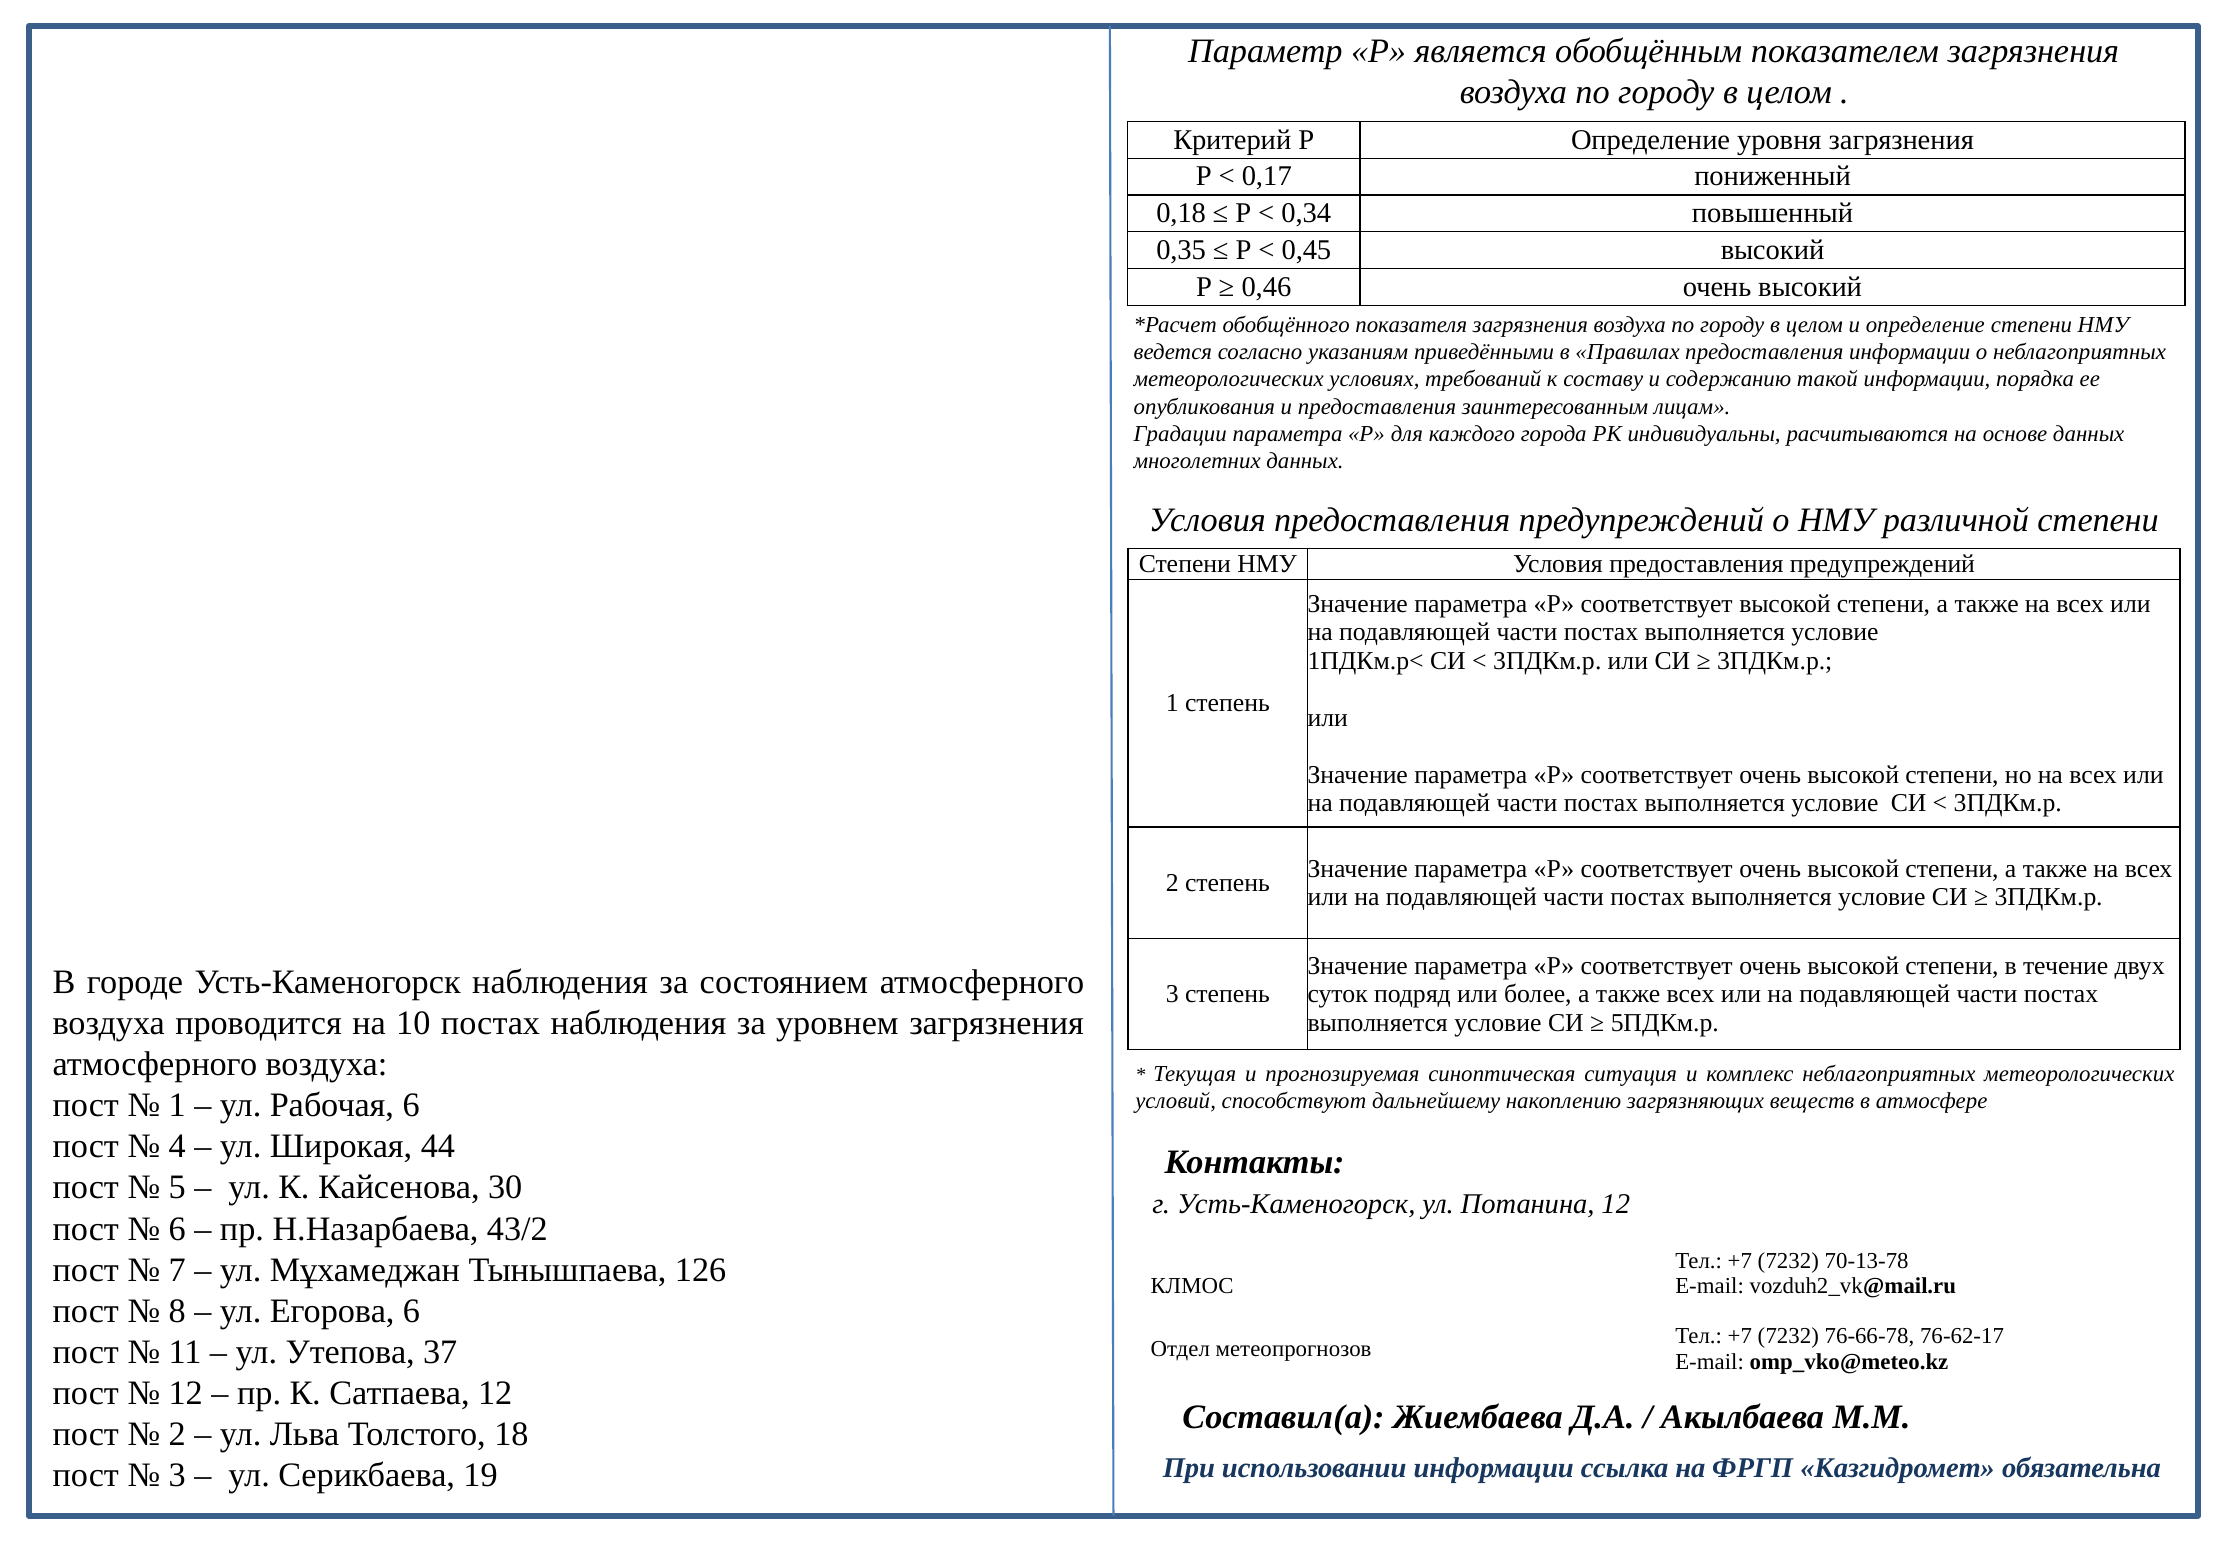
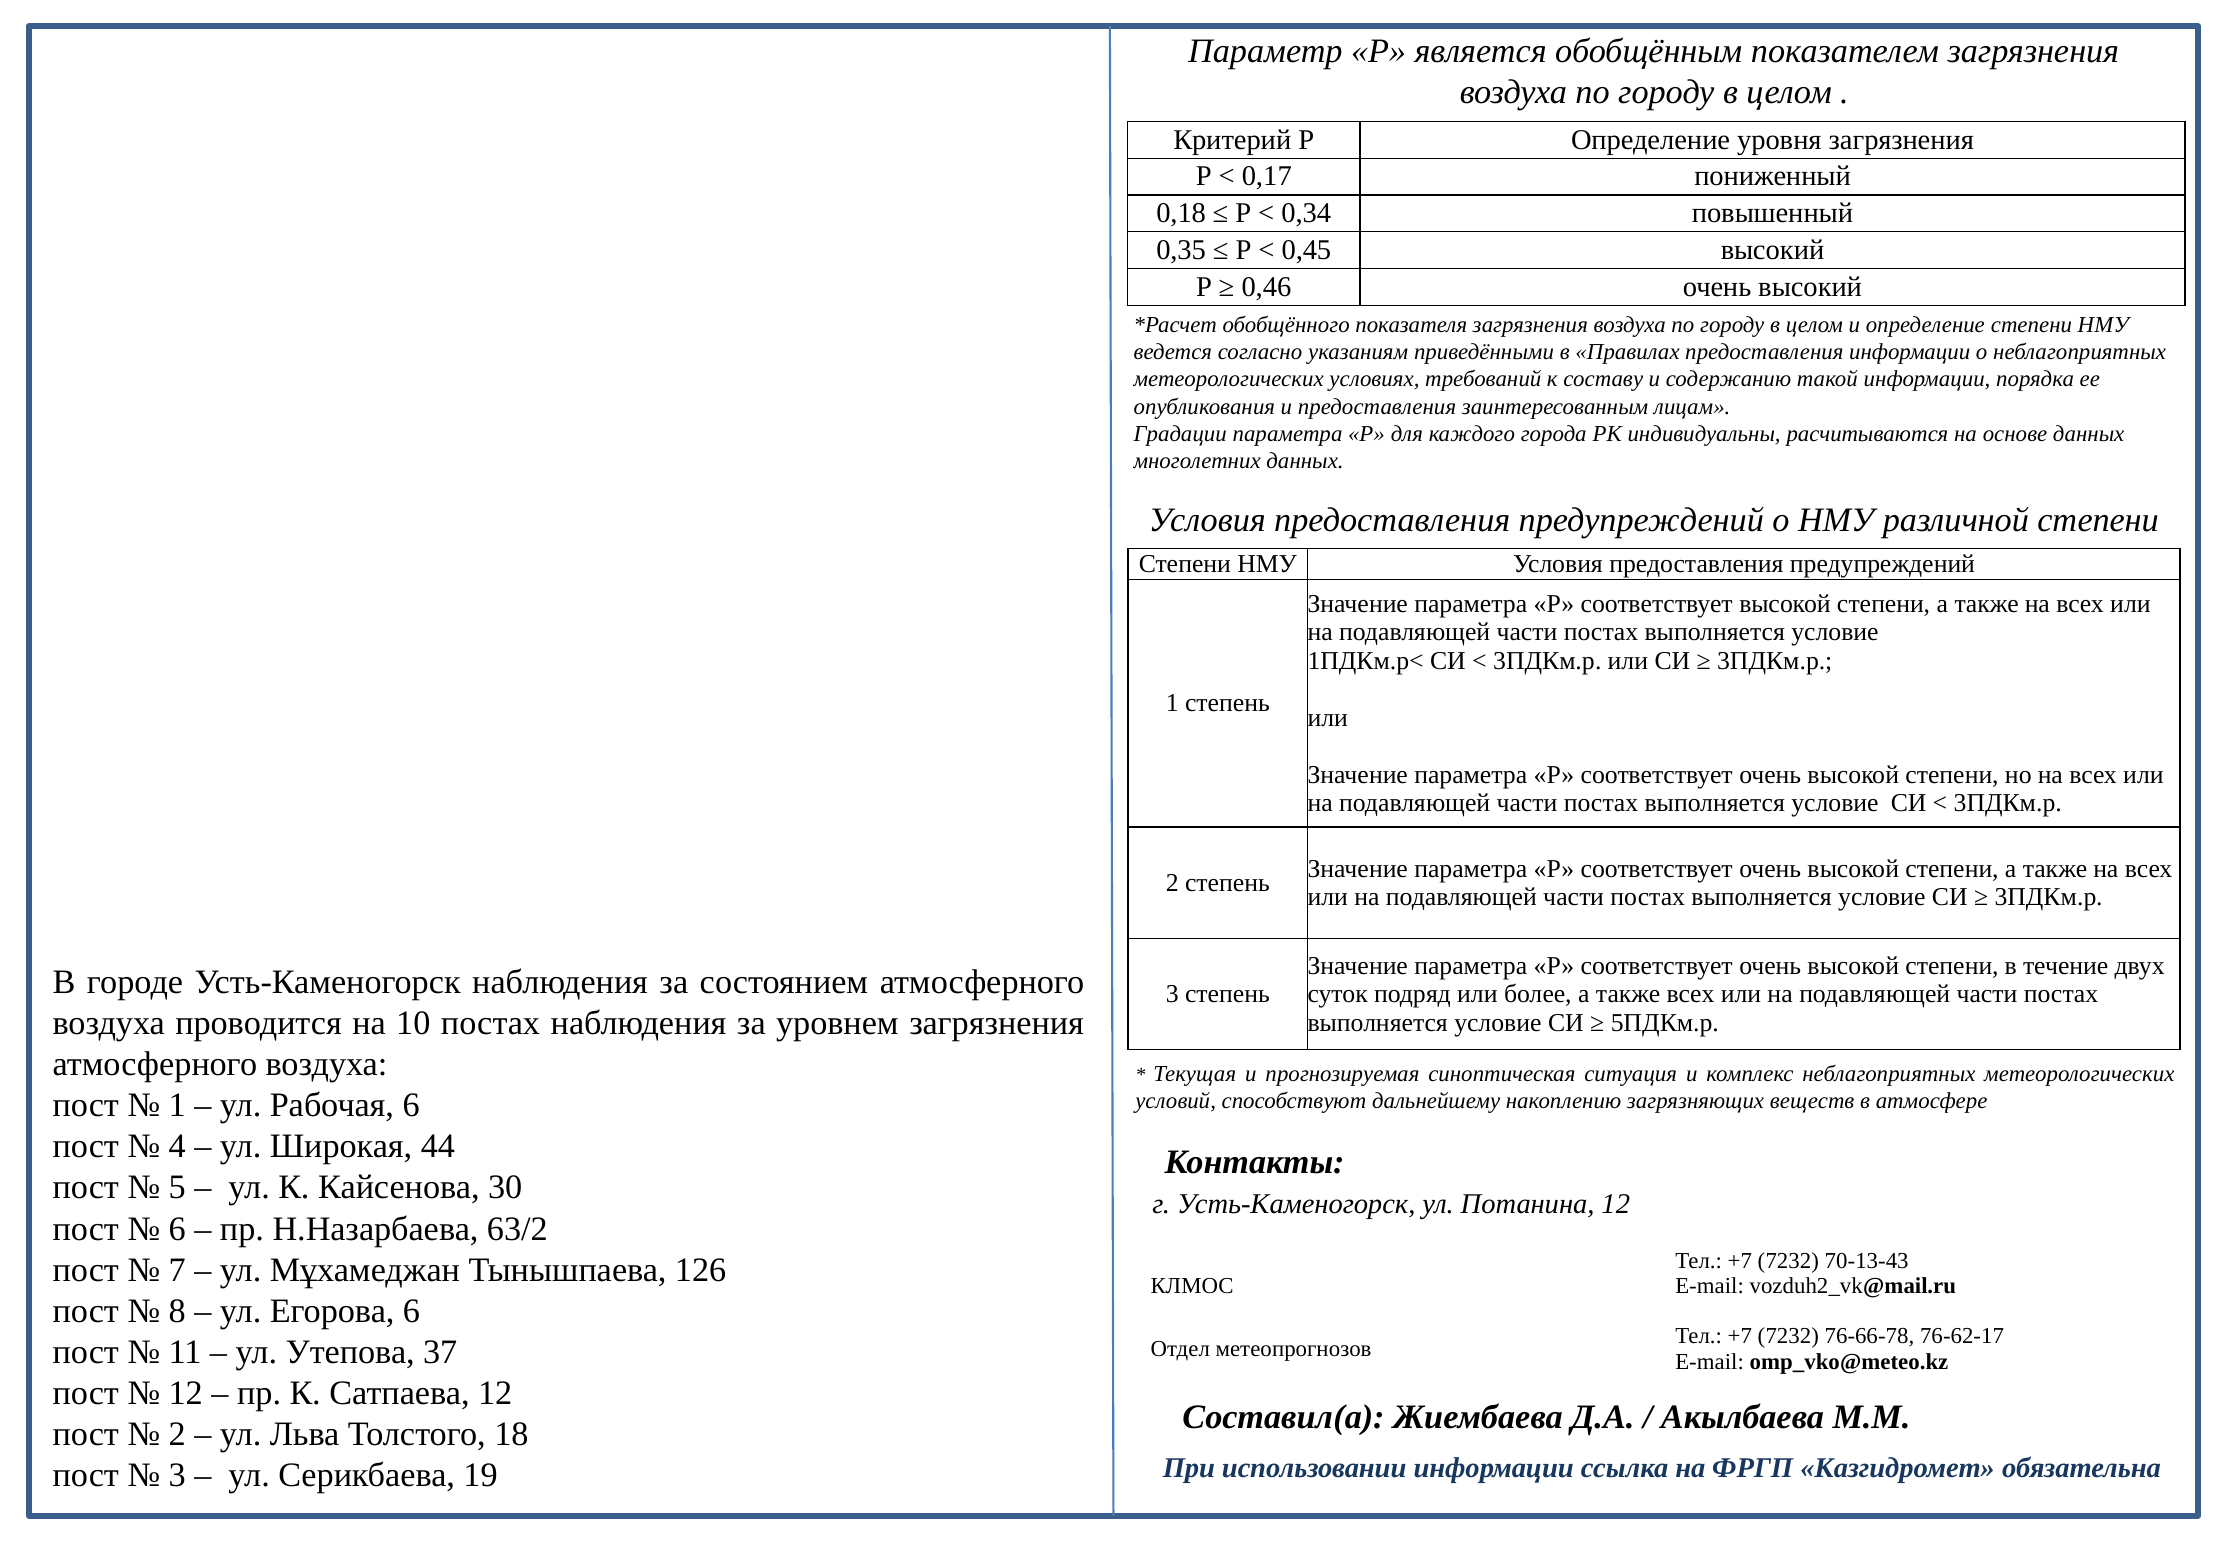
43/2: 43/2 -> 63/2 (517, 1229)
70-13-78: 70-13-78 -> 70-13-43 (1867, 1261)
